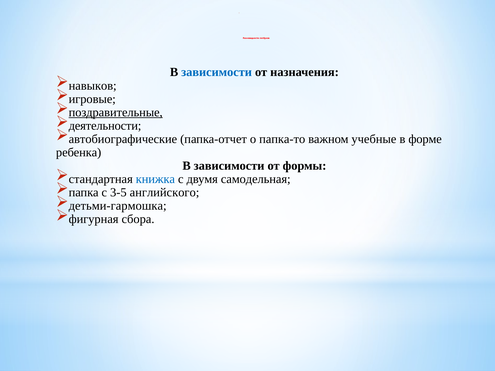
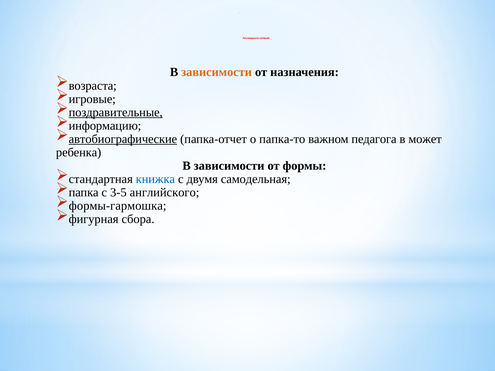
зависимости colour: blue -> orange (217, 72)
навыков: навыков -> возраста (93, 86)
деятельности: деятельности -> информацию (105, 126)
автобиографические underline: none -> present (123, 139)
учебные: учебные -> педагога (374, 139)
форме: форме -> может (425, 139)
детьми-гармошка: детьми-гармошка -> формы-гармошка (118, 206)
